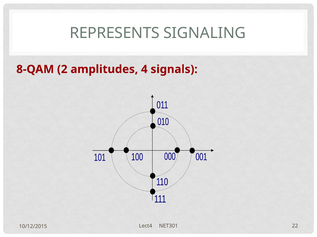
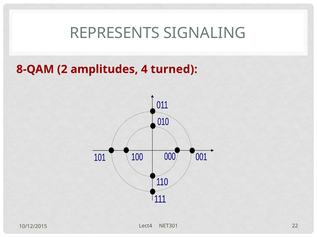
signals: signals -> turned (174, 69)
